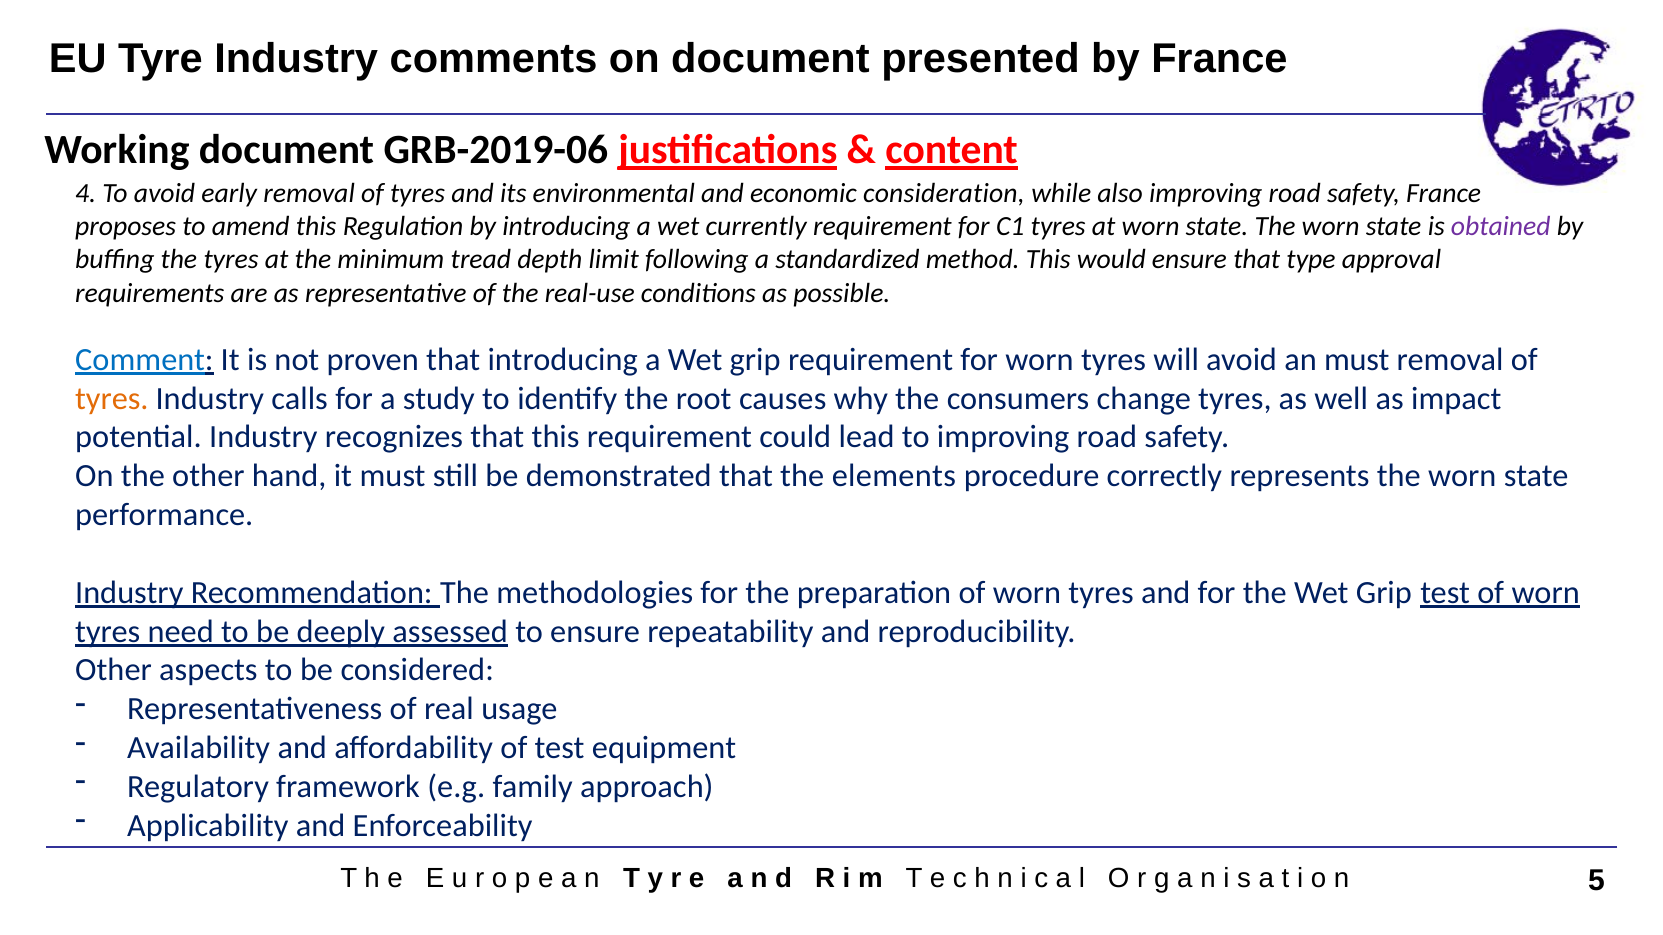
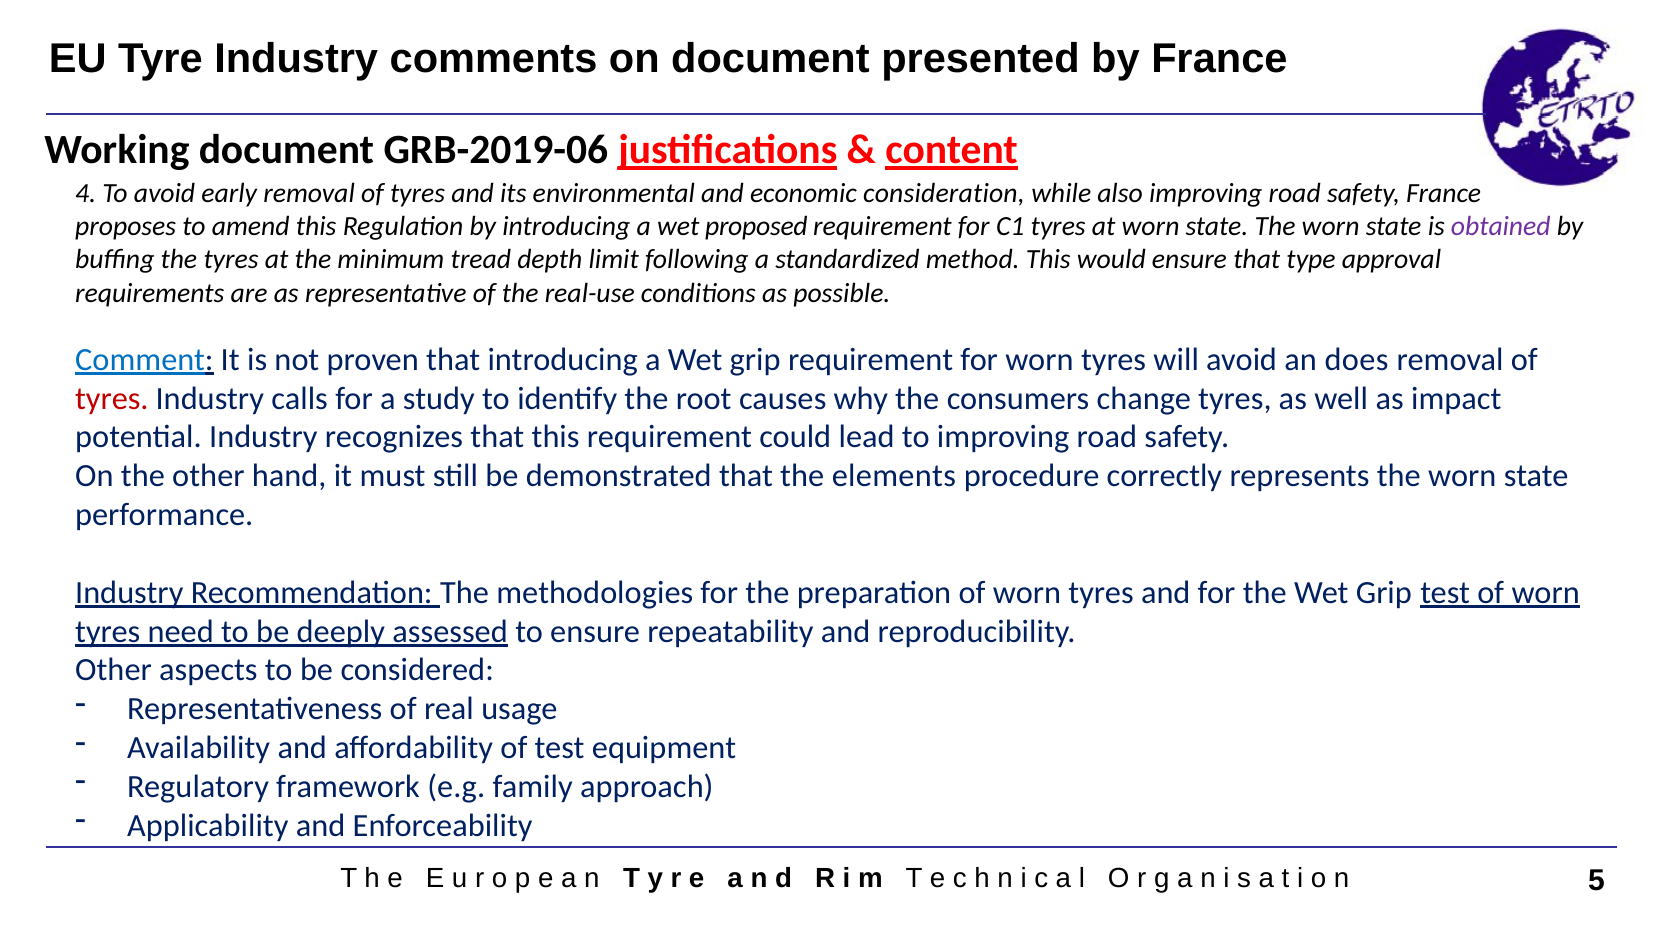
currently: currently -> proposed (756, 226)
an must: must -> does (1357, 360)
tyres colour: orange -> red (112, 399)
